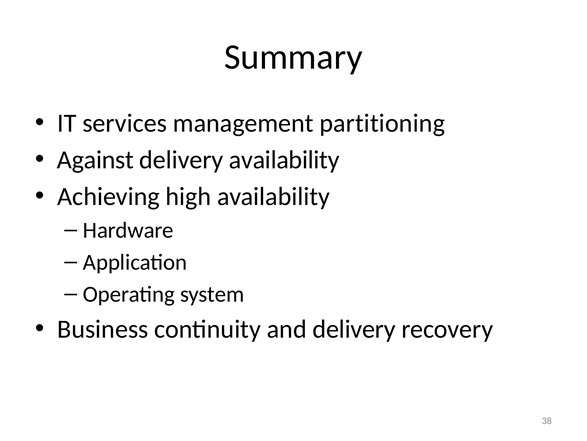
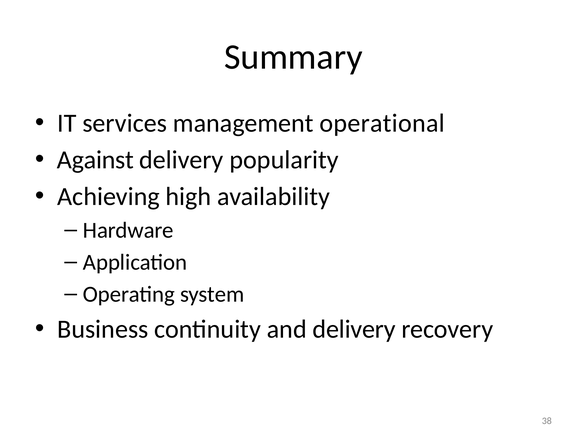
partitioning: partitioning -> operational (382, 123)
delivery availability: availability -> popularity (284, 160)
